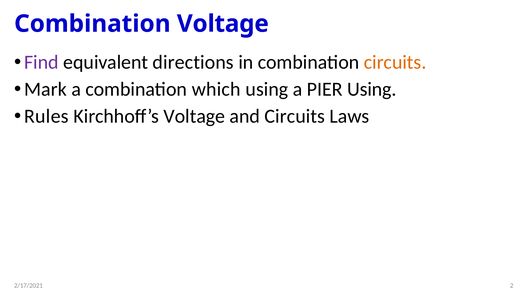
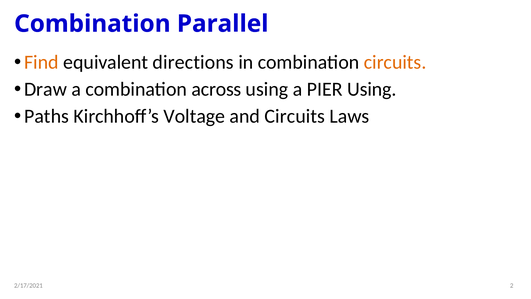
Combination Voltage: Voltage -> Parallel (223, 24)
Find colour: purple -> orange (41, 62)
Mark: Mark -> Draw (46, 89)
which: which -> across (216, 89)
Rules: Rules -> Paths (47, 116)
